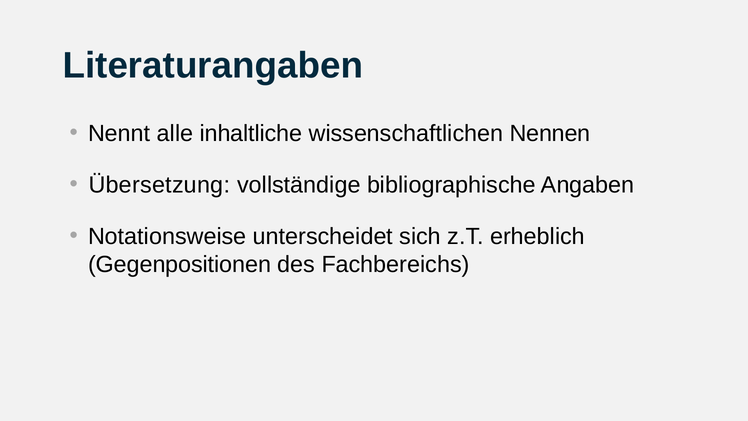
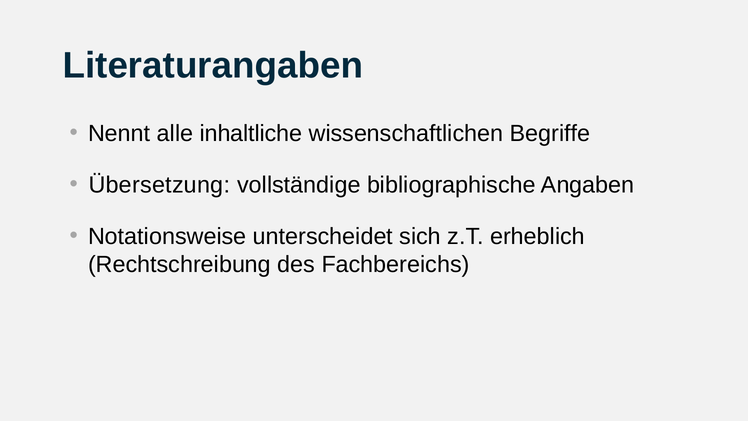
Nennen: Nennen -> Begriffe (550, 133)
Gegenpositionen: Gegenpositionen -> Rechtschreibung (180, 264)
